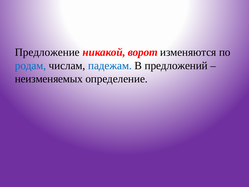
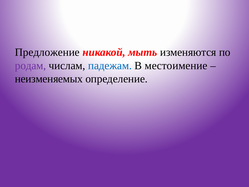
ворот: ворот -> мыть (143, 52)
родам colour: blue -> purple (30, 66)
предложений: предложений -> местоимение (176, 66)
